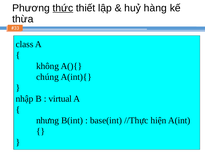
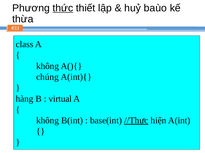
hàng: hàng -> baùo (155, 8)
nhập: nhập -> hàng (25, 99)
nhưng: nhưng -> không (48, 121)
//Thực underline: none -> present (136, 121)
